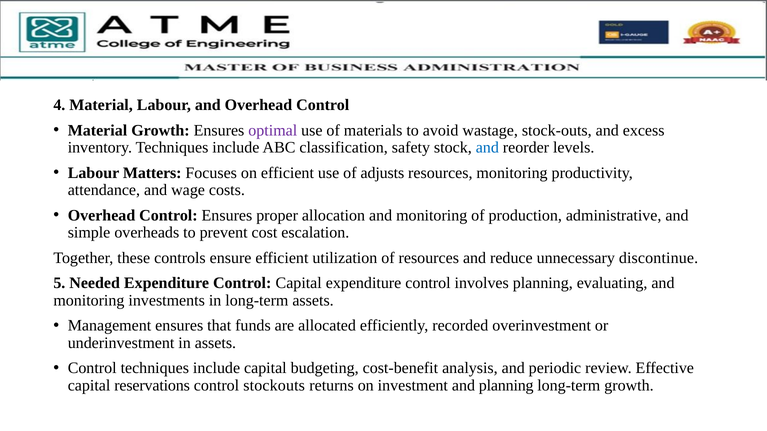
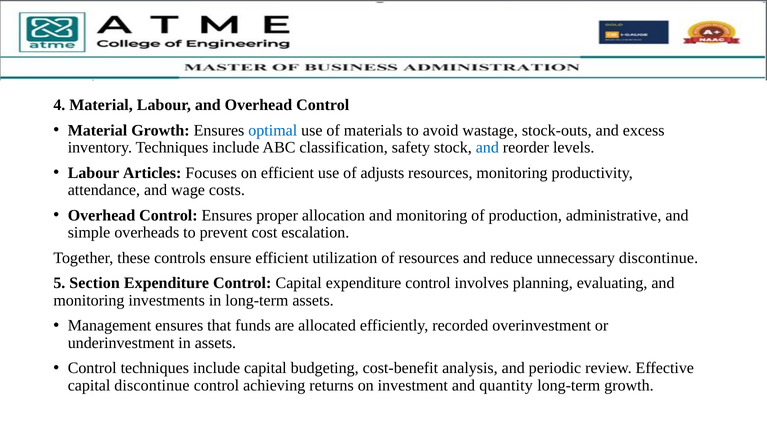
optimal colour: purple -> blue (273, 130)
Matters: Matters -> Articles (152, 173)
Needed: Needed -> Section (95, 283)
capital reservations: reservations -> discontinue (152, 386)
stockouts: stockouts -> achieving (274, 386)
and planning: planning -> quantity (506, 386)
